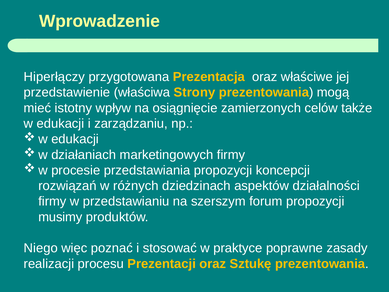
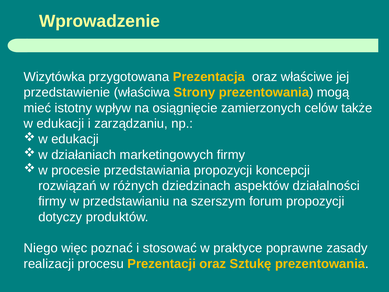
Hiperłączy: Hiperłączy -> Wizytówka (54, 77)
musimy: musimy -> dotyczy (60, 217)
